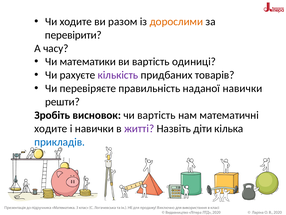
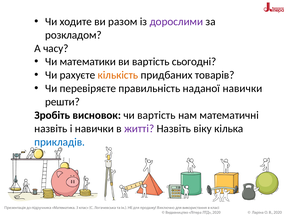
дорослими colour: orange -> purple (176, 22)
перевірити: перевірити -> розкладом (73, 35)
одиниці: одиниці -> сьогодні (194, 62)
кількість colour: purple -> orange (118, 75)
ходите: ходите -> назвіть (51, 128)
діти: діти -> віку (203, 128)
